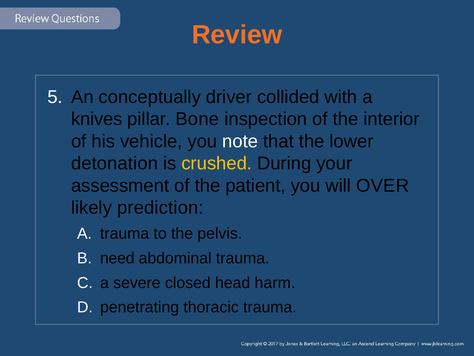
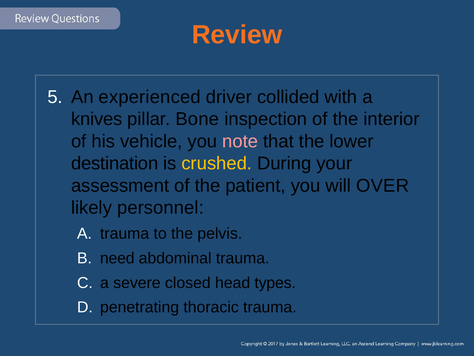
conceptually: conceptually -> experienced (150, 97)
note colour: white -> pink (240, 141)
detonation: detonation -> destination (115, 163)
prediction: prediction -> personnel (160, 208)
harm: harm -> types (275, 282)
